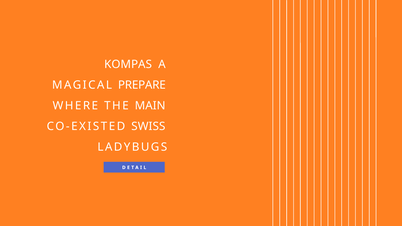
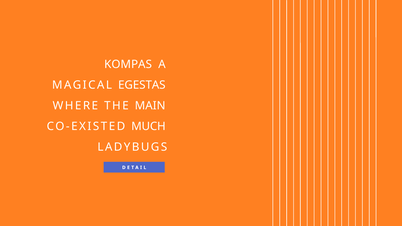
PREPARE: PREPARE -> EGESTAS (142, 85)
SWISS: SWISS -> MUCH (148, 126)
